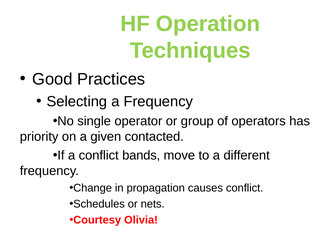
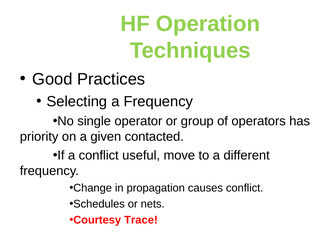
bands: bands -> useful (141, 155)
Olivia: Olivia -> Trace (141, 219)
